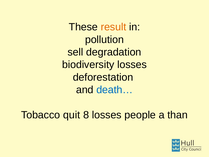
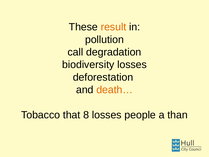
sell: sell -> call (75, 52)
death… colour: blue -> orange (115, 90)
quit: quit -> that (72, 115)
